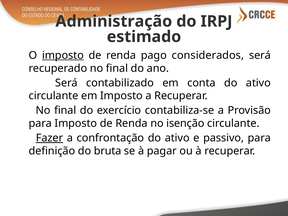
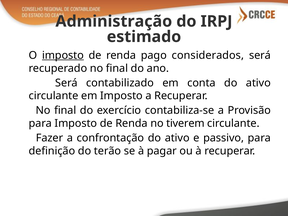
isenção: isenção -> tiverem (185, 123)
Fazer underline: present -> none (50, 138)
bruta: bruta -> terão (108, 151)
